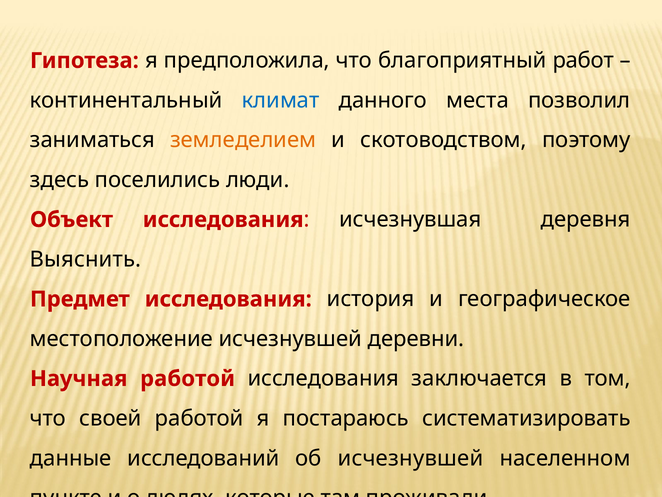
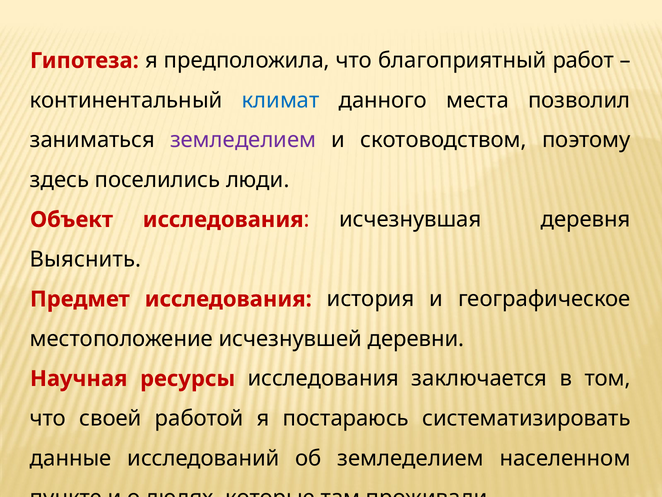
земледелием colour: orange -> purple (243, 140)
Научная работой: работой -> ресурсы (188, 378)
об исчезнувшей: исчезнувшей -> земледелием (411, 458)
